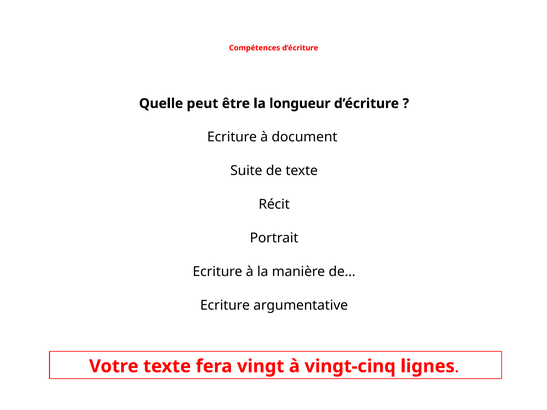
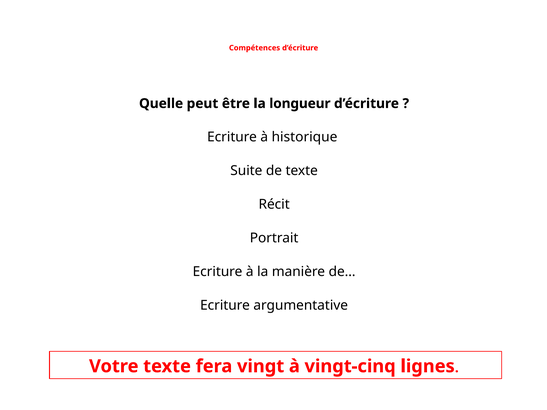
document: document -> historique (304, 137)
